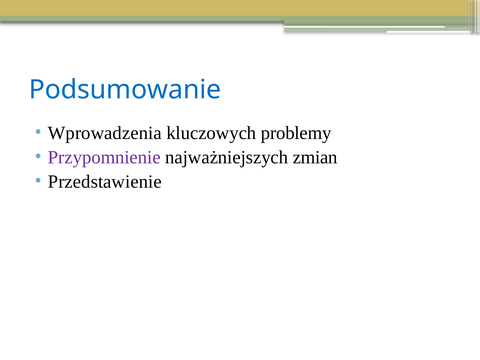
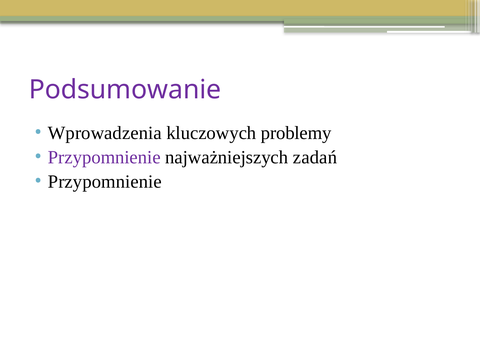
Podsumowanie colour: blue -> purple (125, 90)
zmian: zmian -> zadań (315, 157)
Przedstawienie: Przedstawienie -> Przypomnienie (105, 182)
